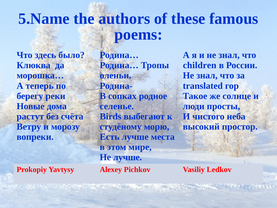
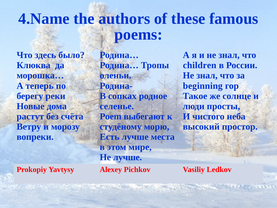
5.Name: 5.Name -> 4.Name (44, 19)
translated: translated -> beginning (203, 86)
Birds: Birds -> Poem (111, 116)
